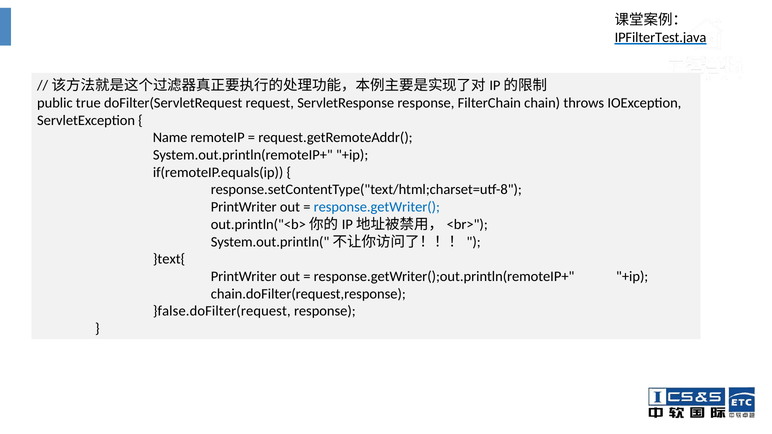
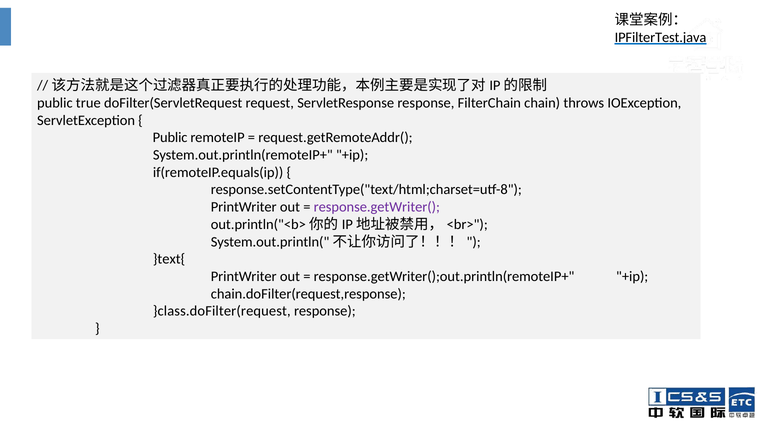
Name: Name -> Public (170, 138)
response.getWriter( colour: blue -> purple (377, 207)
}false.doFilter(request: }false.doFilter(request -> }class.doFilter(request (222, 311)
